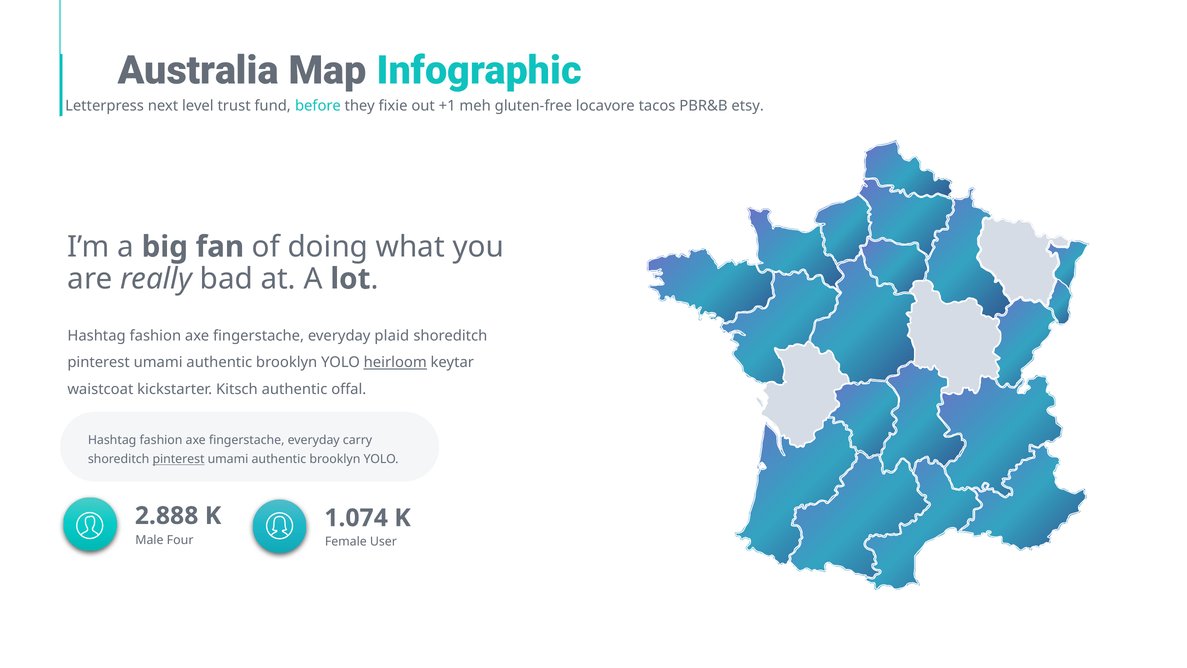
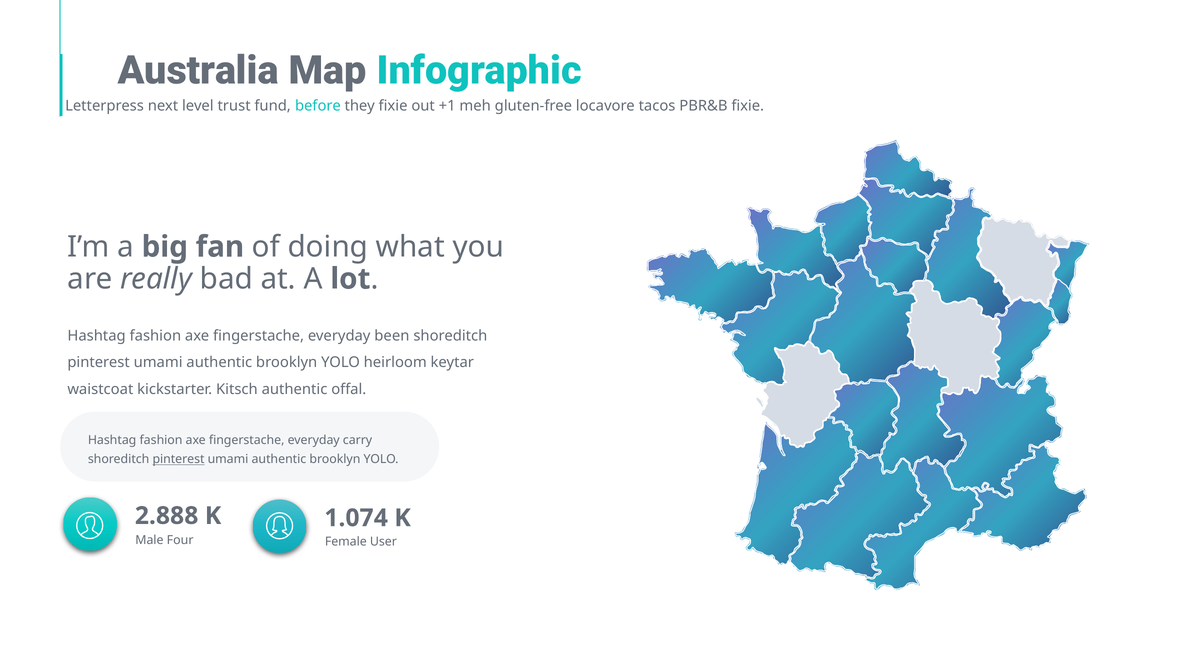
PBR&B etsy: etsy -> fixie (748, 106)
plaid: plaid -> been (392, 336)
heirloom underline: present -> none (395, 362)
